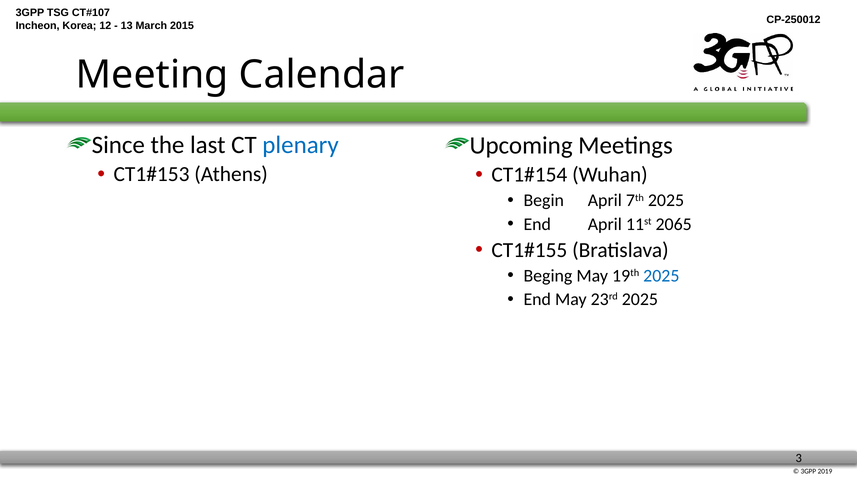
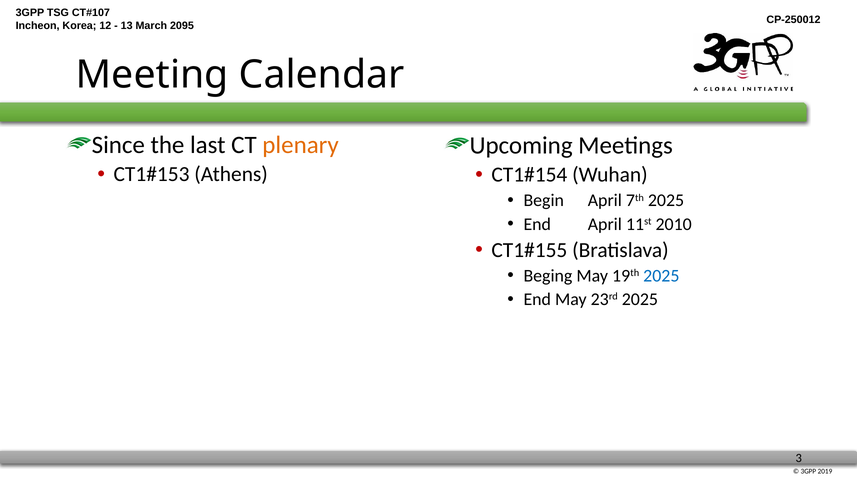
2015: 2015 -> 2095 (182, 26)
plenary colour: blue -> orange (301, 145)
2065: 2065 -> 2010 (674, 224)
